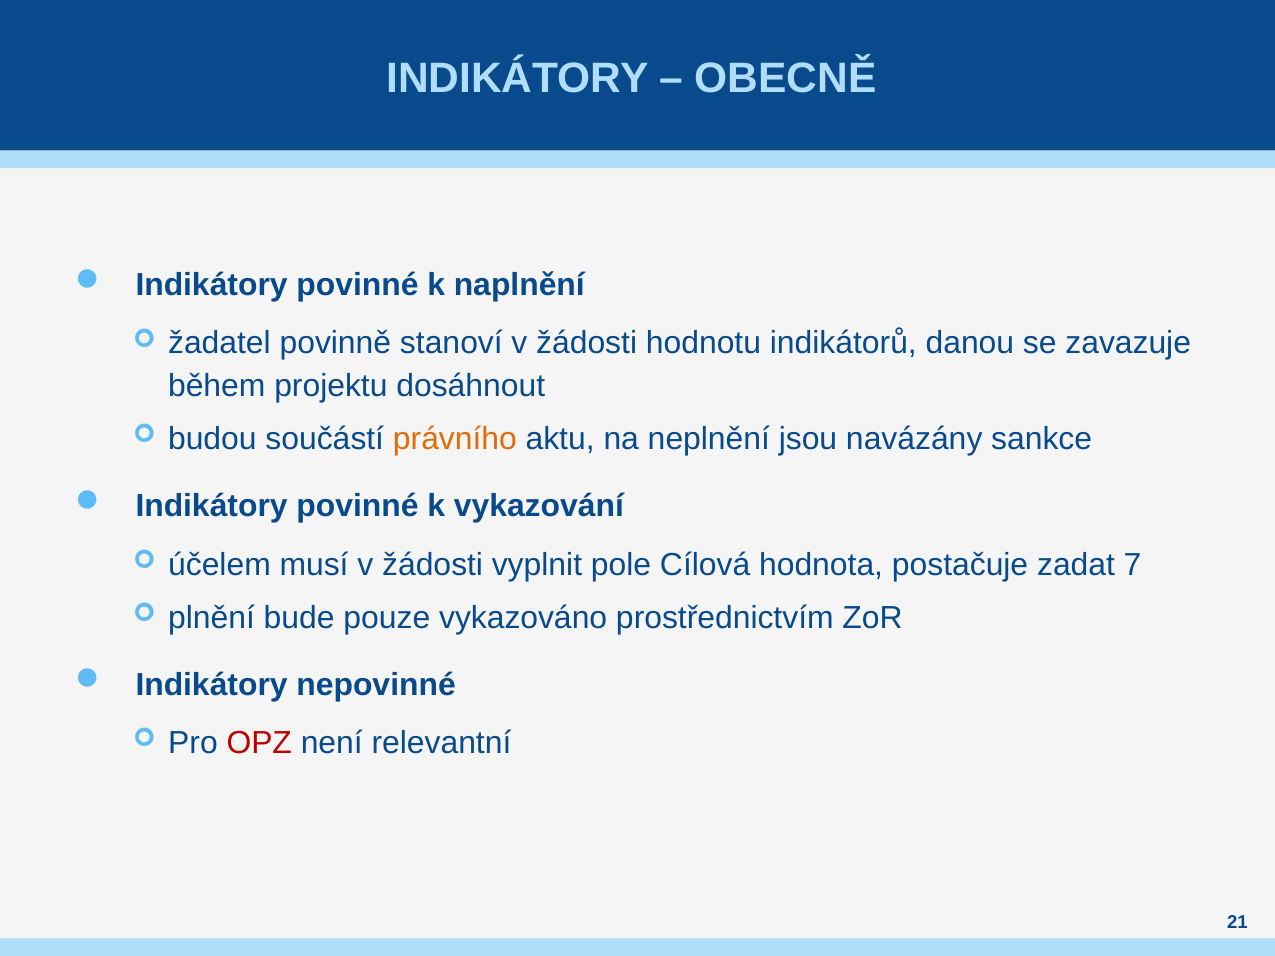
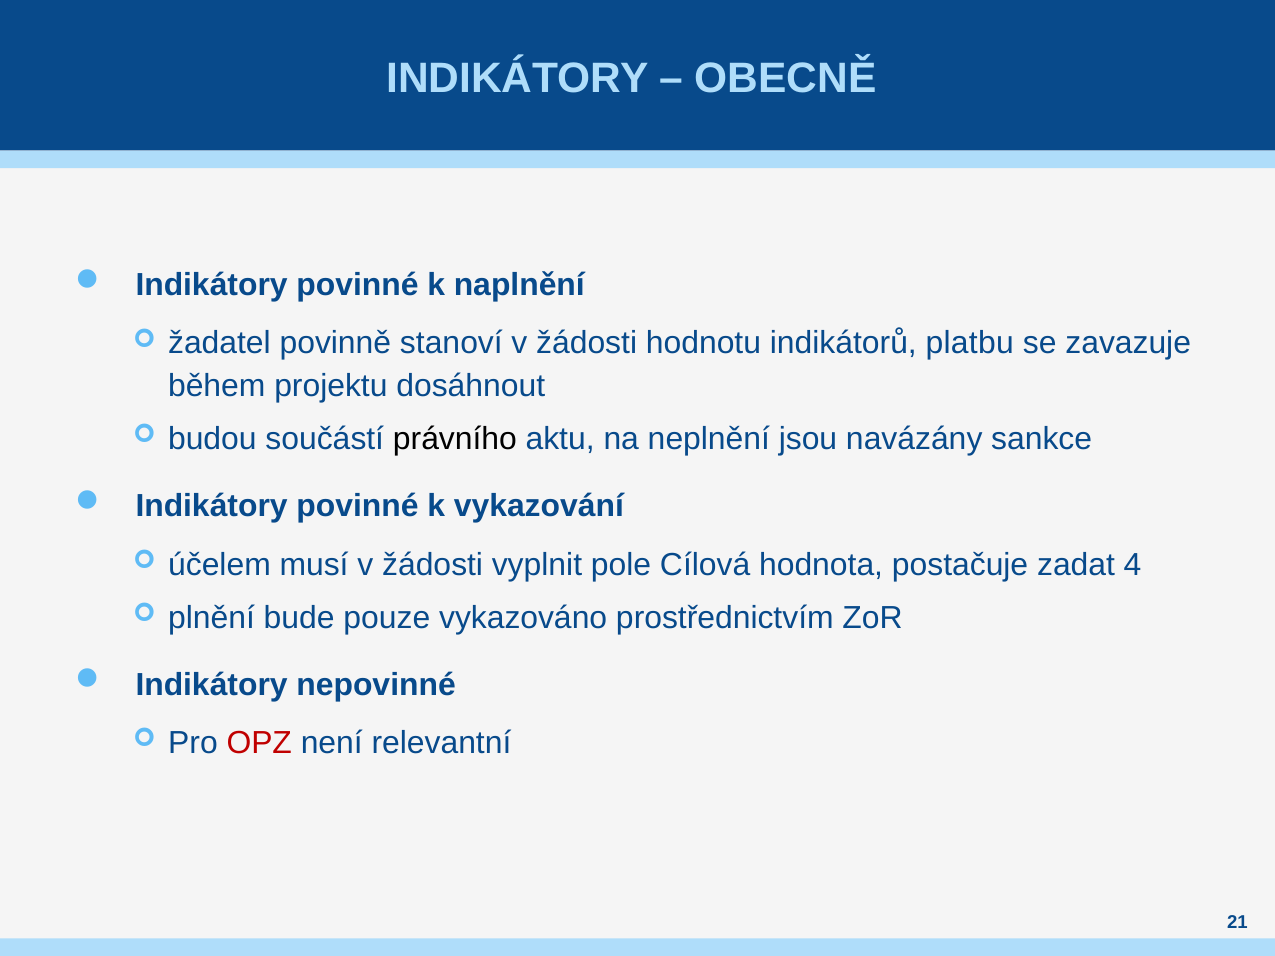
danou: danou -> platbu (970, 344)
právního colour: orange -> black (455, 439)
7: 7 -> 4 (1133, 565)
